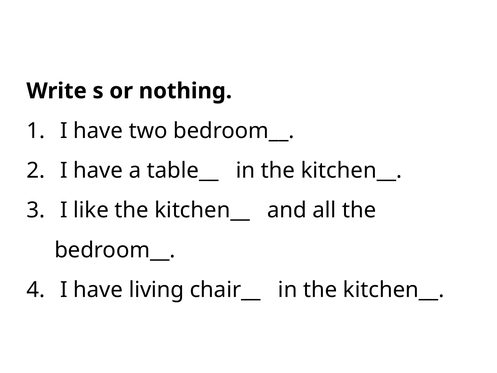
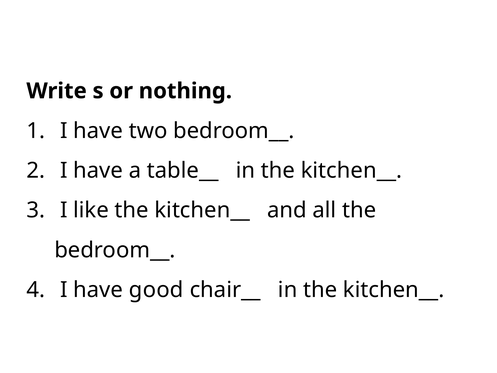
living: living -> good (156, 290)
